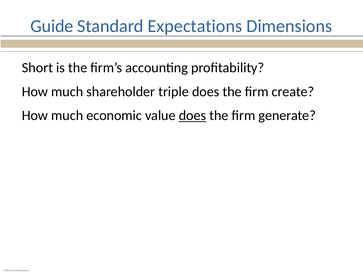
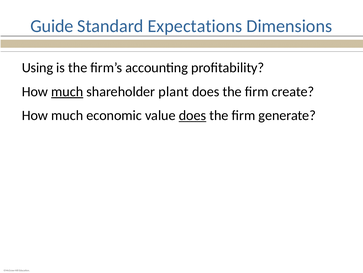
Short: Short -> Using (37, 68)
much underline: none -> present (67, 91)
triple: triple -> plant (174, 91)
